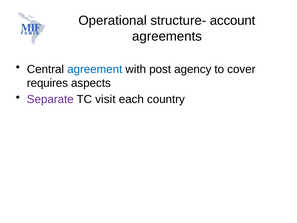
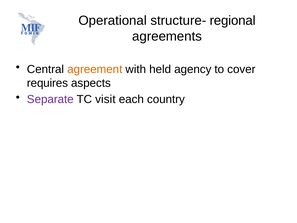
account: account -> regional (233, 20)
agreement colour: blue -> orange (95, 69)
post: post -> held (160, 69)
